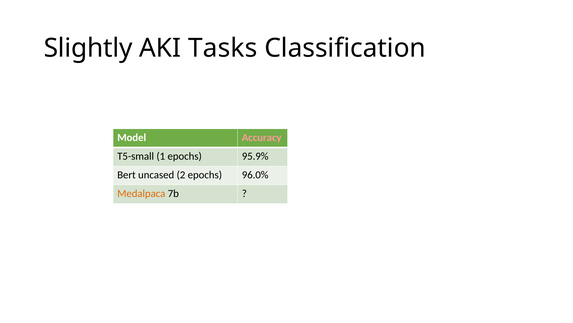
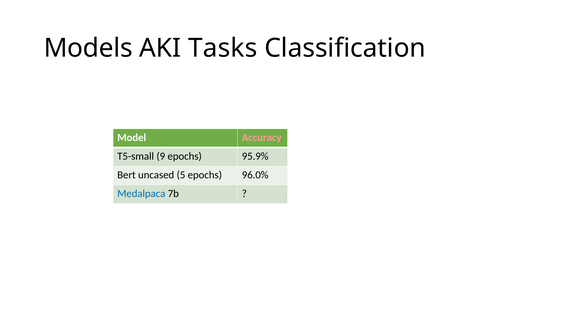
Slightly: Slightly -> Models (88, 48)
1: 1 -> 9 (161, 156)
2: 2 -> 5 (181, 175)
Medalpaca colour: orange -> blue (141, 193)
